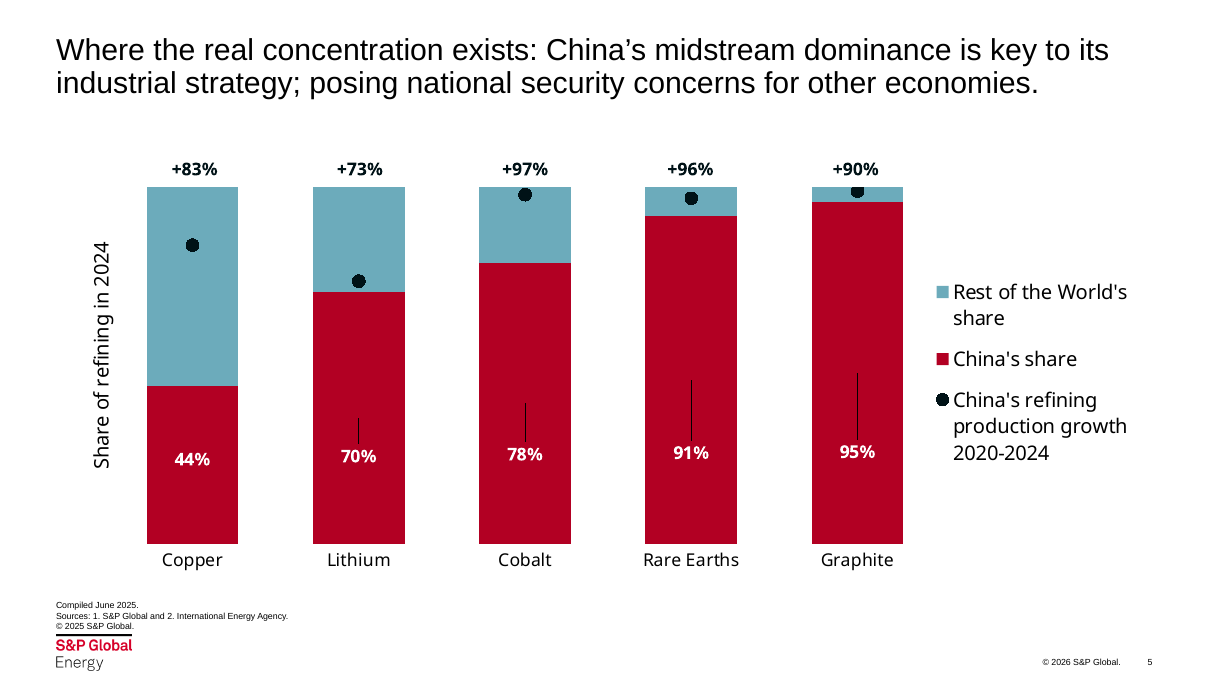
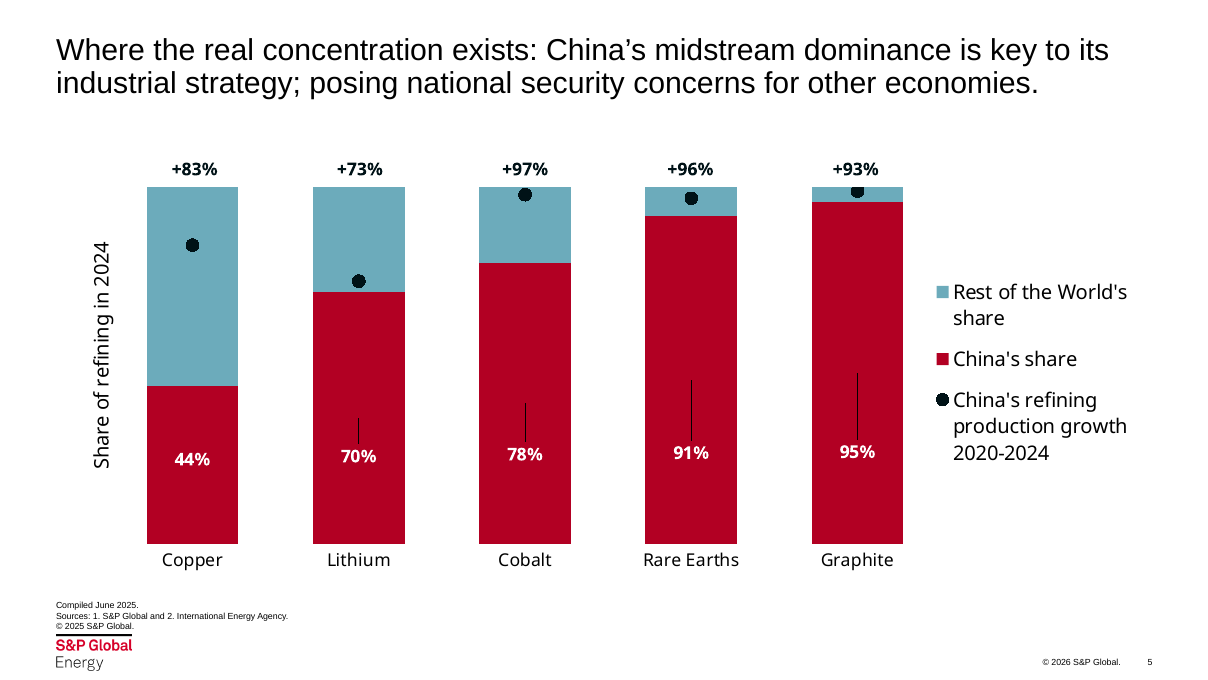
+90%: +90% -> +93% (856, 169)
